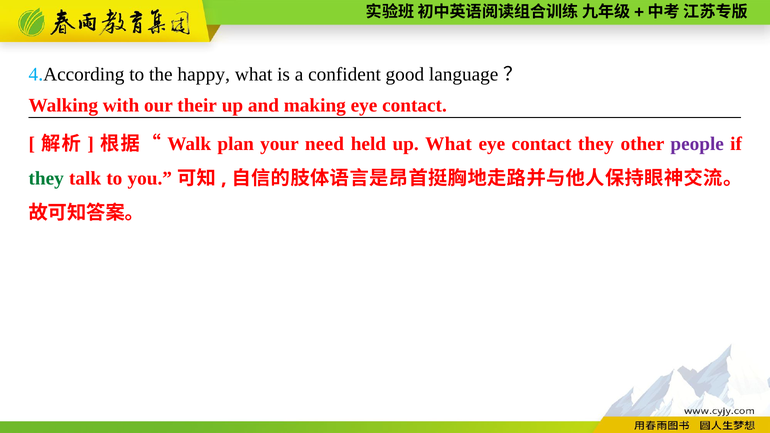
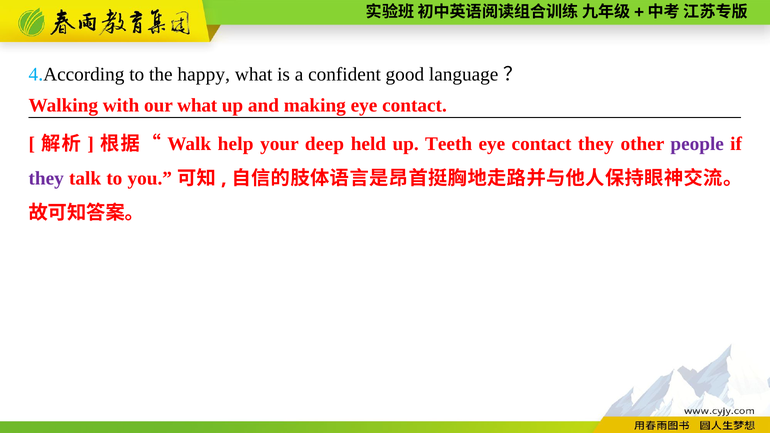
their: their -> what (197, 106)
plan: plan -> help (236, 144)
need: need -> deep (324, 144)
up What: What -> Teeth (449, 144)
they colour: green -> purple (46, 179)
